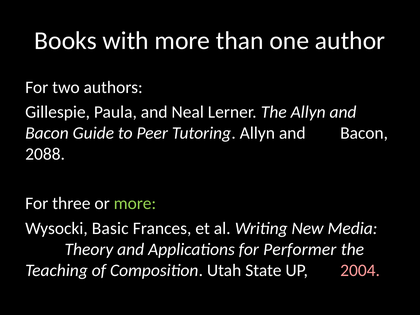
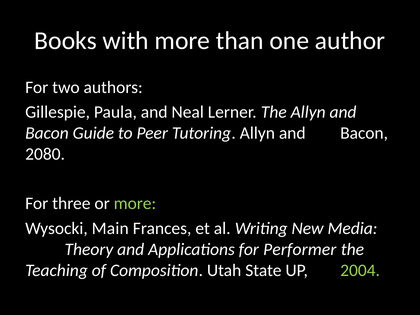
2088: 2088 -> 2080 (45, 154)
Basic: Basic -> Main (110, 228)
2004 colour: pink -> light green (360, 270)
